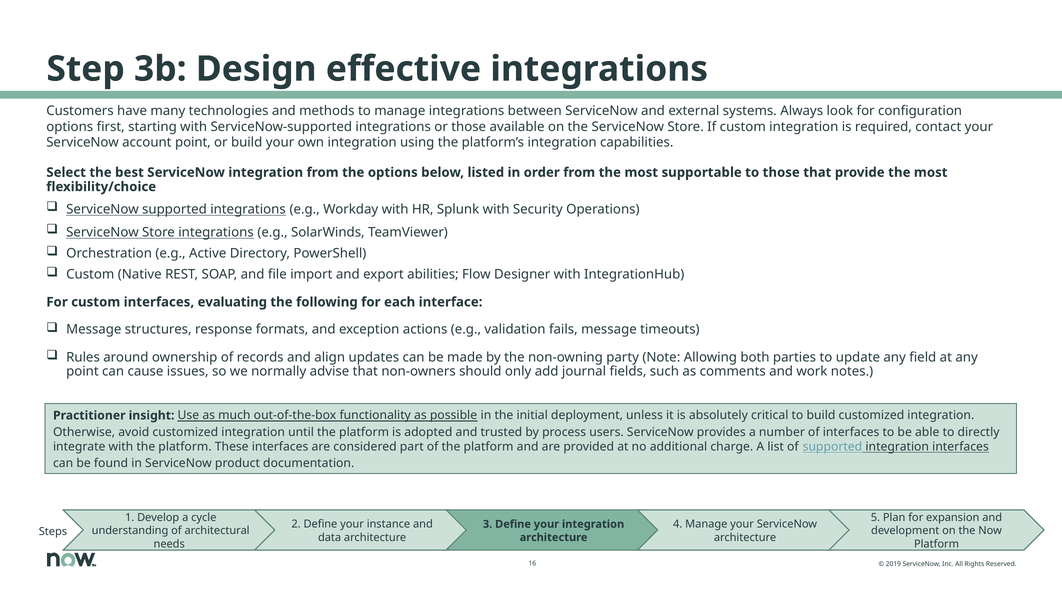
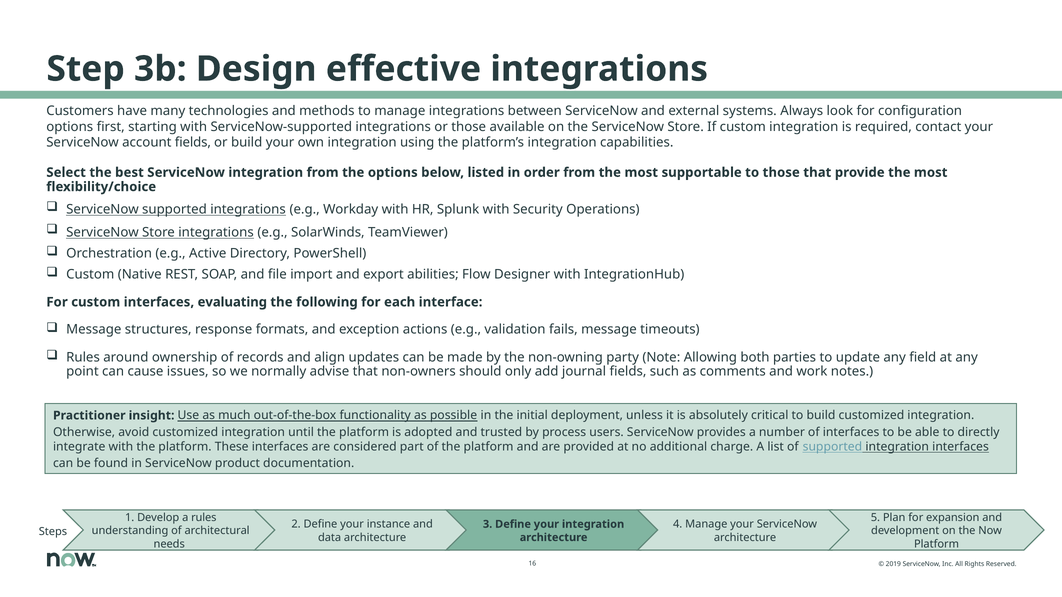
account point: point -> fields (193, 143)
a cycle: cycle -> rules (204, 518)
